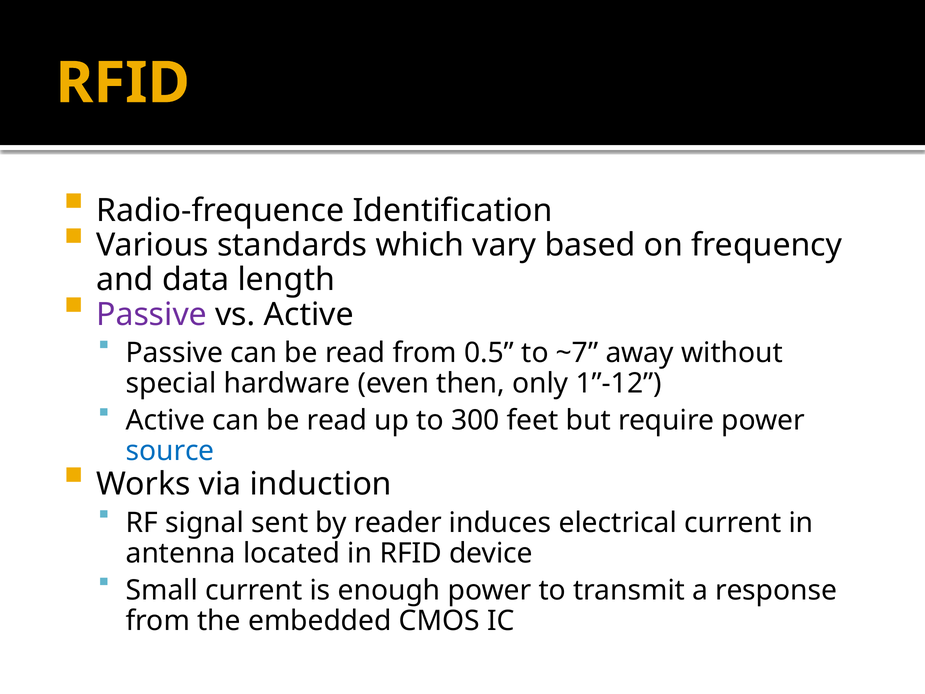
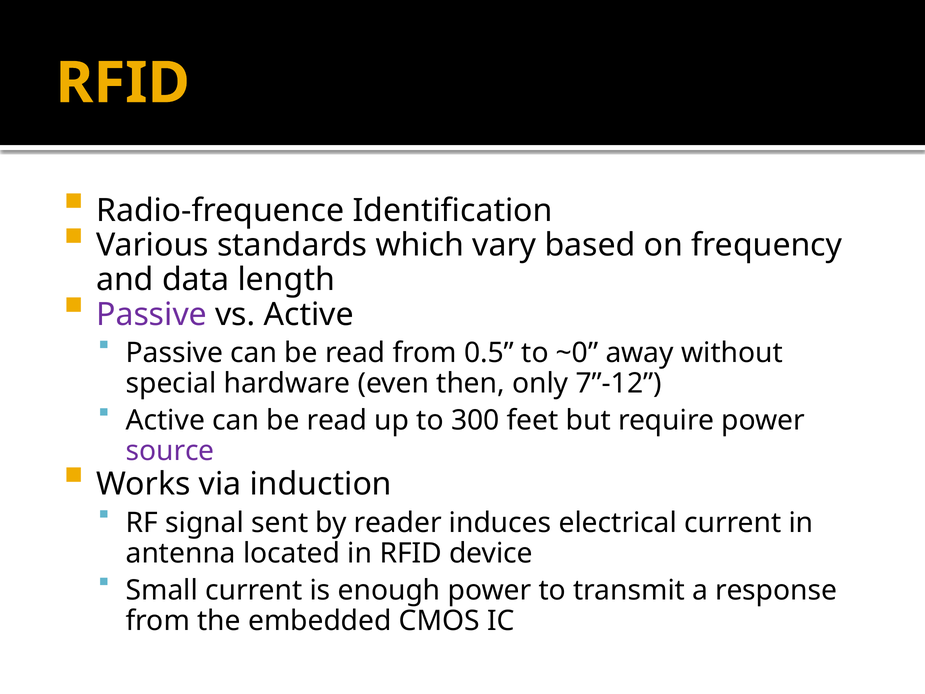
~7: ~7 -> ~0 (577, 353)
1”-12: 1”-12 -> 7”-12 (619, 383)
source colour: blue -> purple (170, 451)
